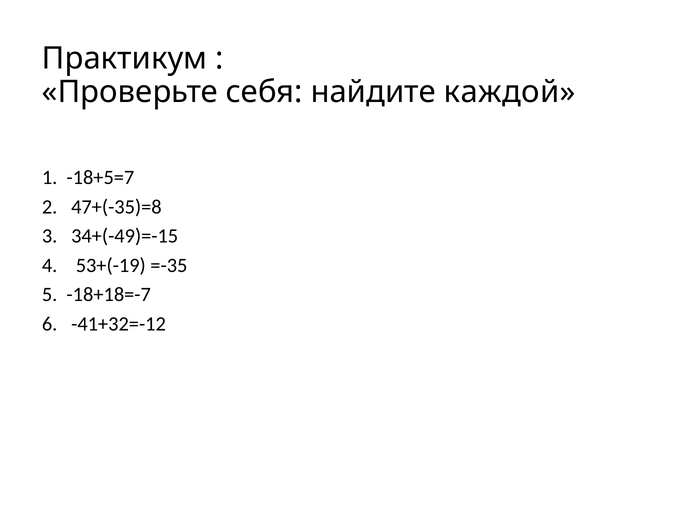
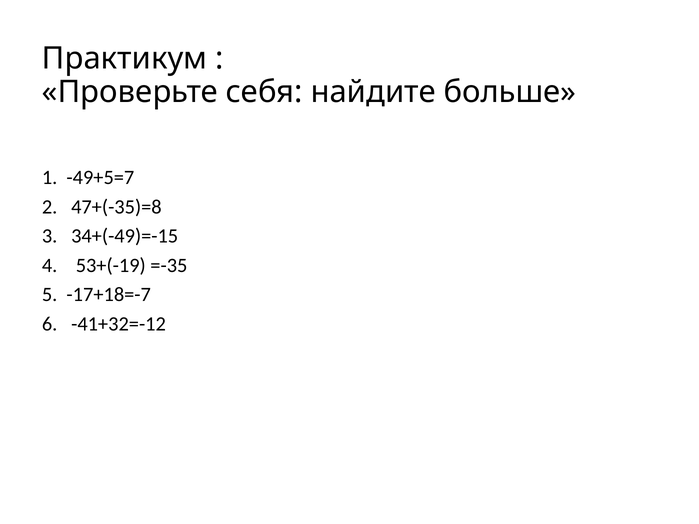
каждой: каждой -> больше (510, 92)
-18+5=7: -18+5=7 -> -49+5=7 (100, 178)
-18+18=-7: -18+18=-7 -> -17+18=-7 (109, 295)
